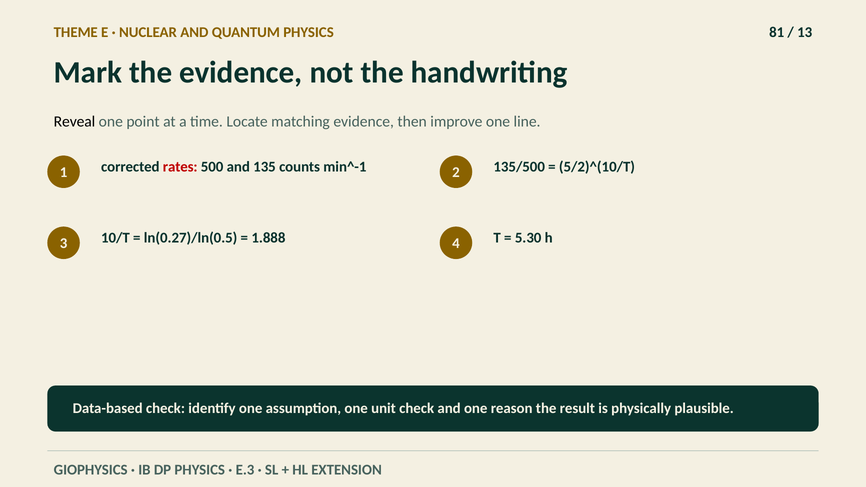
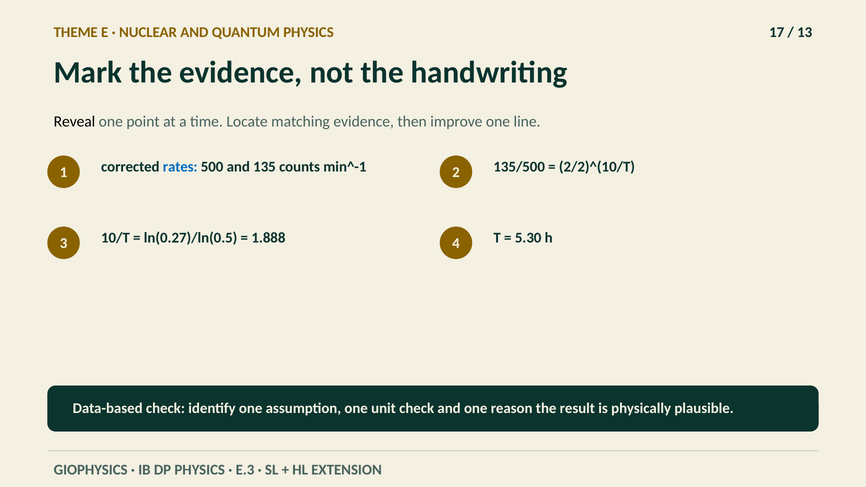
81: 81 -> 17 (777, 32)
rates colour: red -> blue (180, 167)
5/2)^(10/T: 5/2)^(10/T -> 2/2)^(10/T (597, 167)
